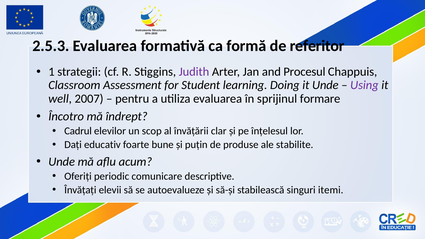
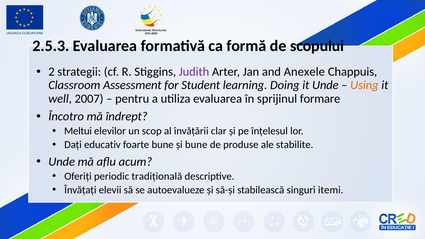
referitor: referitor -> scopului (317, 46)
1: 1 -> 2 (51, 72)
Procesul: Procesul -> Anexele (304, 72)
Using colour: purple -> orange (364, 85)
Cadrul: Cadrul -> Meltui (78, 131)
și puțin: puțin -> bune (196, 145)
comunicare: comunicare -> tradițională (157, 176)
